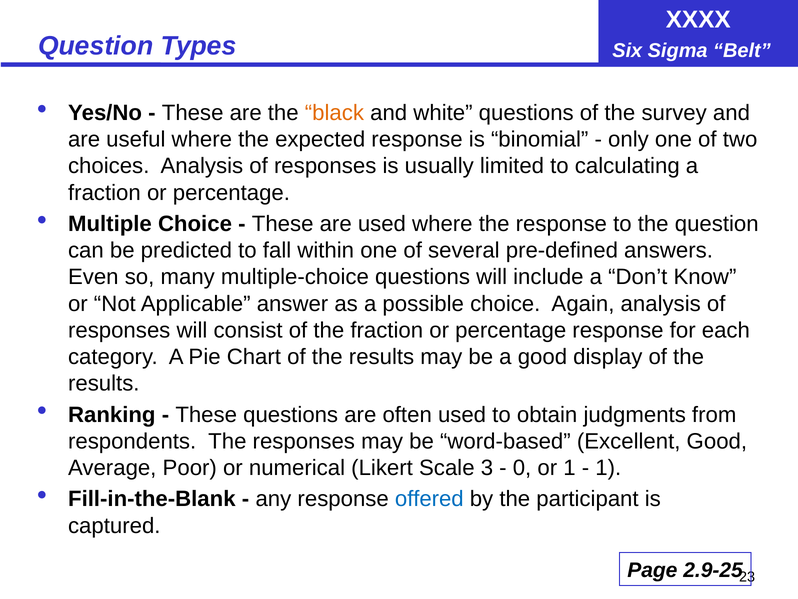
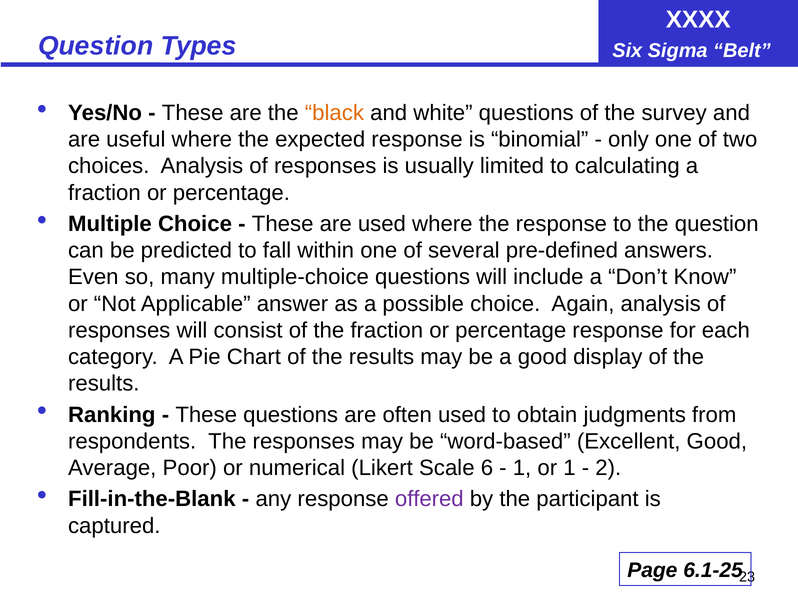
3: 3 -> 6 (487, 468)
0: 0 -> 1 (522, 468)
1: 1 -> 2 (608, 468)
offered colour: blue -> purple (429, 499)
2.9-25: 2.9-25 -> 6.1-25 (713, 570)
